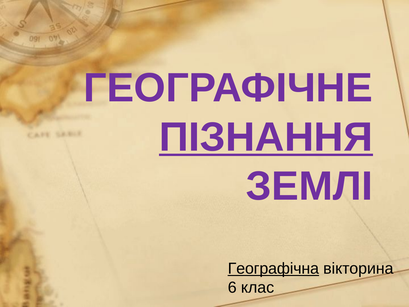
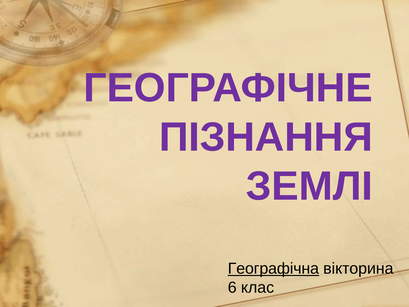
ПІЗНАННЯ underline: present -> none (266, 137)
